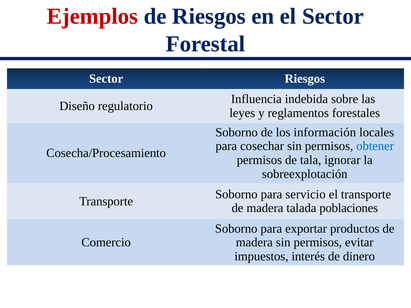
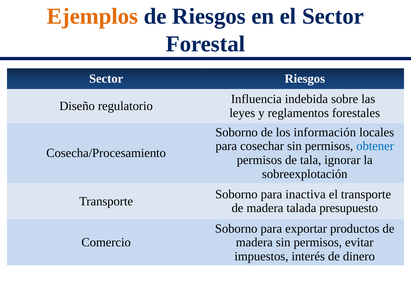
Ejemplos colour: red -> orange (93, 16)
servicio: servicio -> inactiva (306, 194)
poblaciones: poblaciones -> presupuesto (349, 208)
